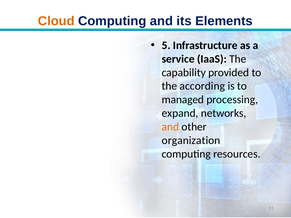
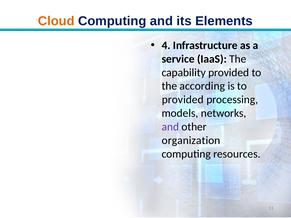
5: 5 -> 4 (166, 45)
managed: managed -> provided (183, 100)
expand: expand -> models (180, 113)
and colour: orange -> purple (170, 127)
